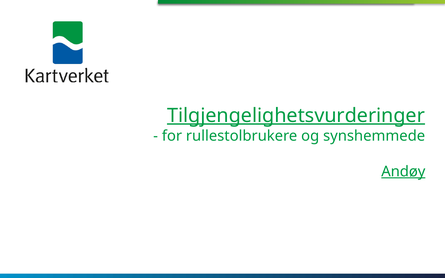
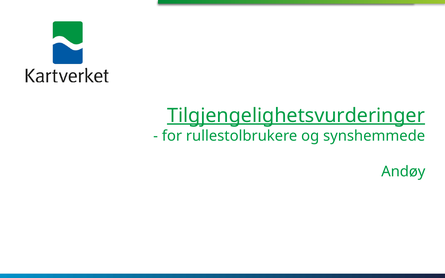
Andøy underline: present -> none (403, 172)
